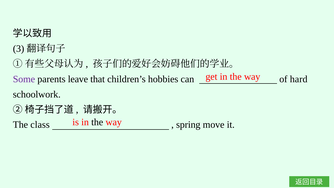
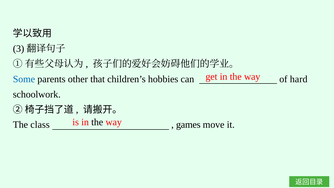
Some colour: purple -> blue (24, 79)
leave: leave -> other (78, 79)
spring: spring -> games (188, 125)
